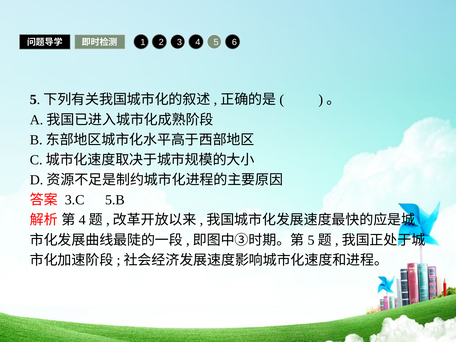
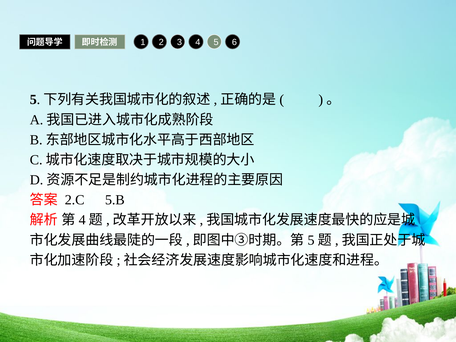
3.C: 3.C -> 2.C (75, 200)
